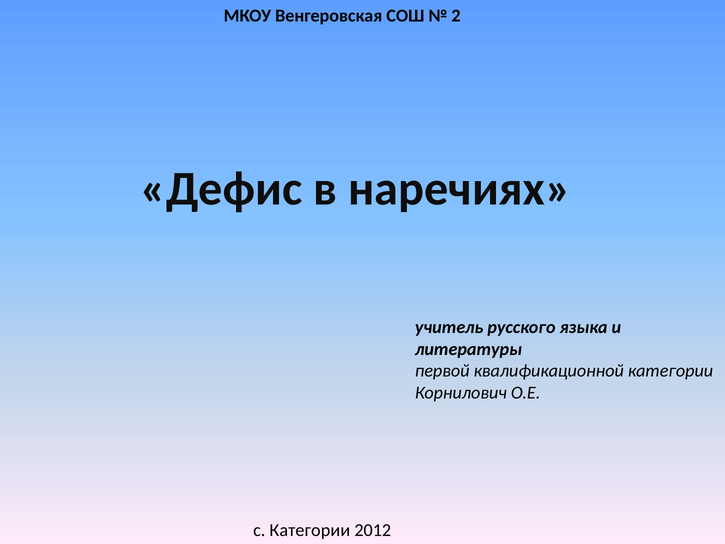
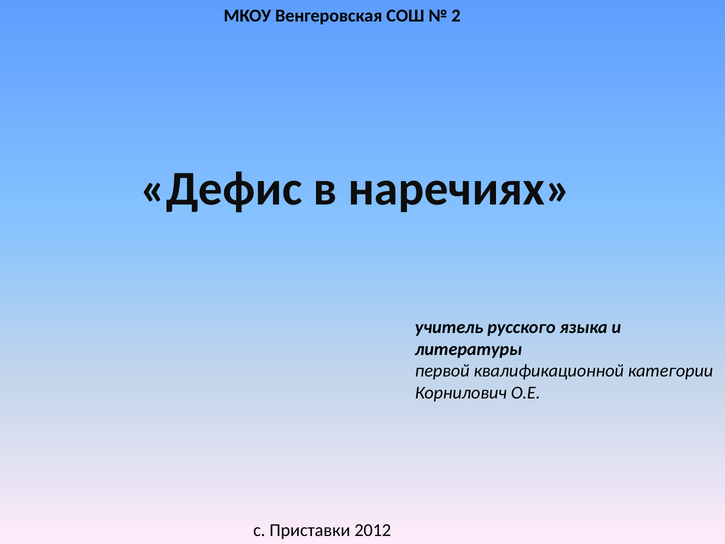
с Категории: Категории -> Приставки (310, 530)
